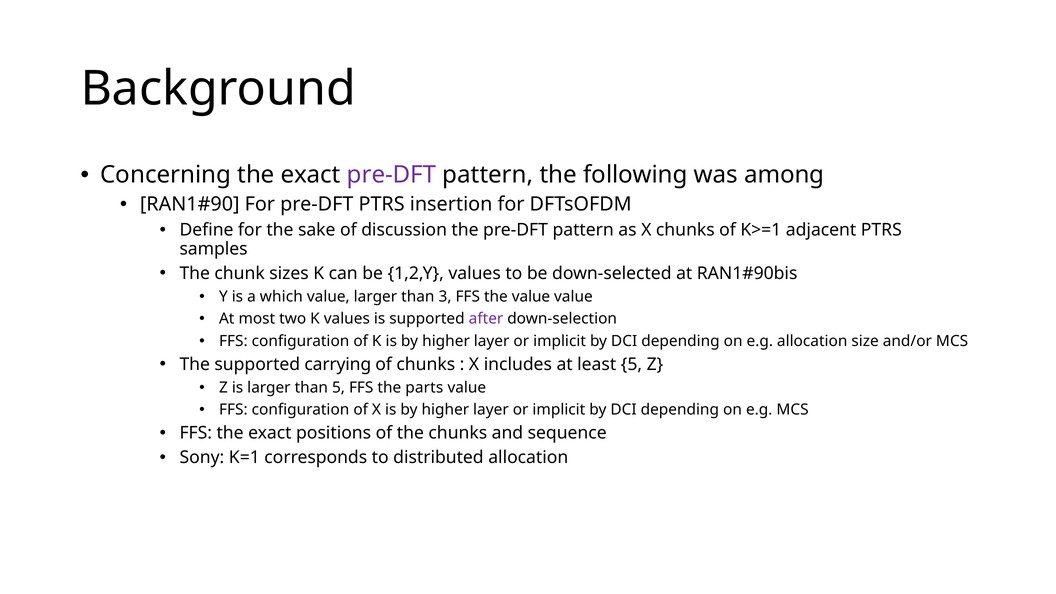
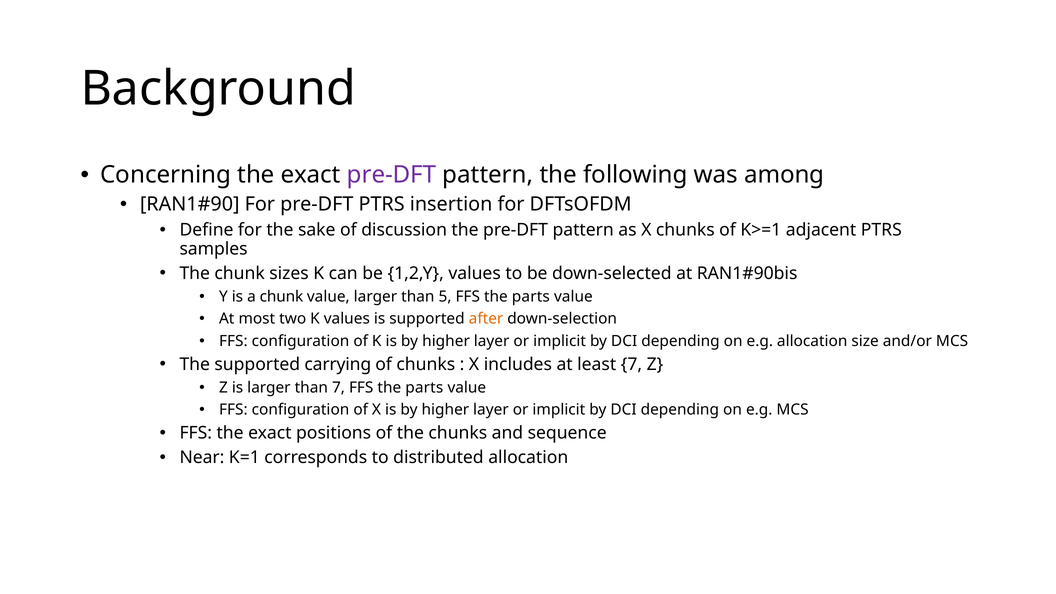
a which: which -> chunk (281, 297)
3: 3 -> 5 (445, 297)
value: value -> parts (531, 297)
after colour: purple -> orange (486, 319)
least 5: 5 -> 7 (631, 364)
than 5: 5 -> 7 (338, 388)
Sony: Sony -> Near (202, 458)
